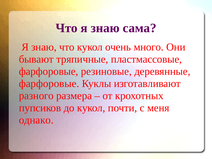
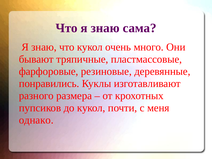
фарфоровые: фарфоровые -> понравились (49, 84)
